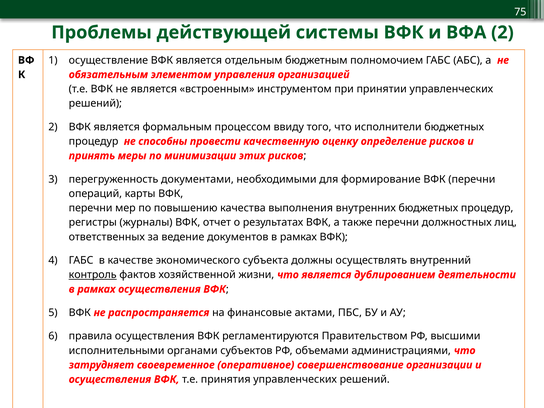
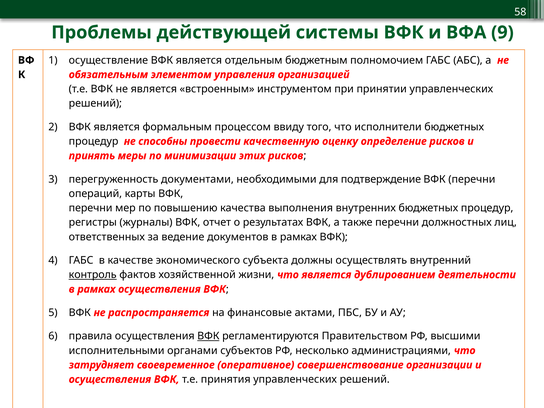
75: 75 -> 58 (520, 12)
ВФА 2: 2 -> 9 (502, 32)
формирование: формирование -> подтверждение (381, 179)
ВФК underline: none -> present (208, 336)
объемами: объемами -> несколько (322, 351)
